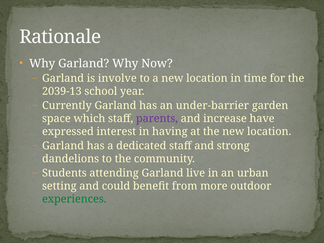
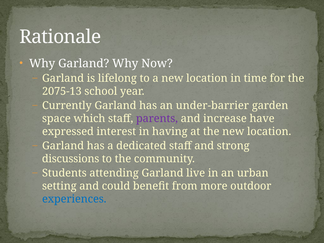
involve: involve -> lifelong (117, 78)
2039-13: 2039-13 -> 2075-13 (62, 91)
dandelions: dandelions -> discussions (71, 159)
experiences colour: green -> blue (74, 199)
